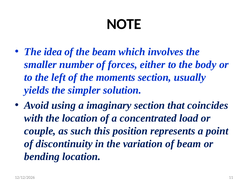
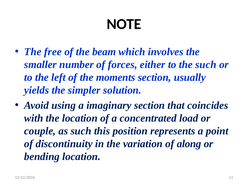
idea: idea -> free (53, 52)
the body: body -> such (206, 65)
of beam: beam -> along (189, 144)
